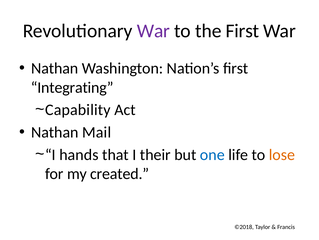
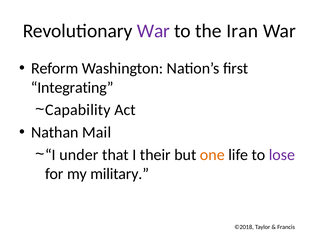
the First: First -> Iran (242, 31)
Nathan: Nathan -> Reform (55, 68)
hands: hands -> under (79, 154)
one colour: blue -> orange (212, 154)
lose colour: orange -> purple (282, 154)
created: created -> military (120, 173)
